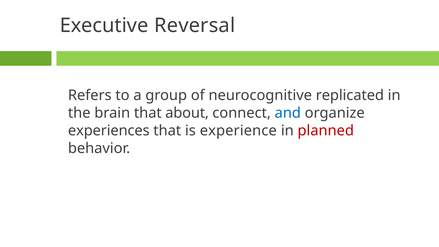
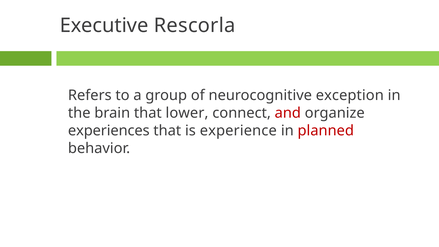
Reversal: Reversal -> Rescorla (195, 25)
replicated: replicated -> exception (350, 95)
about: about -> lower (187, 113)
and colour: blue -> red (288, 113)
